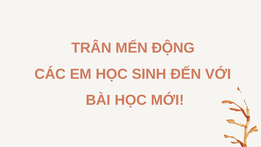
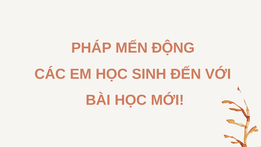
TRÂN: TRÂN -> PHÁP (91, 48)
